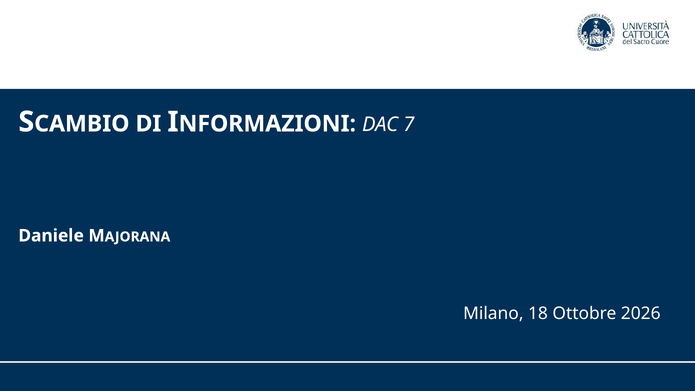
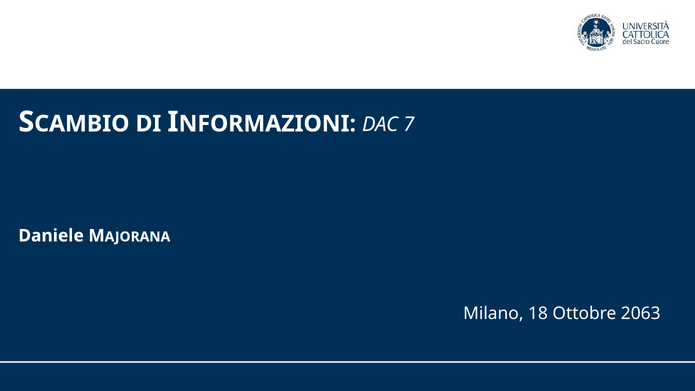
2026: 2026 -> 2063 (641, 313)
